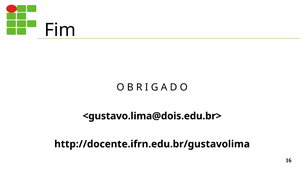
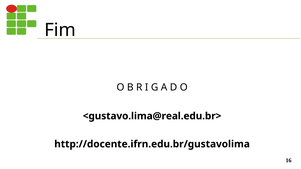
<gustavo.lima@dois.edu.br>: <gustavo.lima@dois.edu.br> -> <gustavo.lima@real.edu.br> (152, 116)
